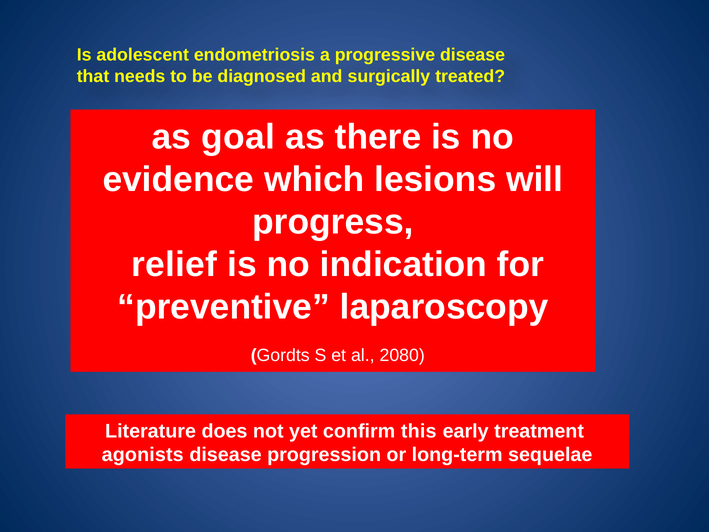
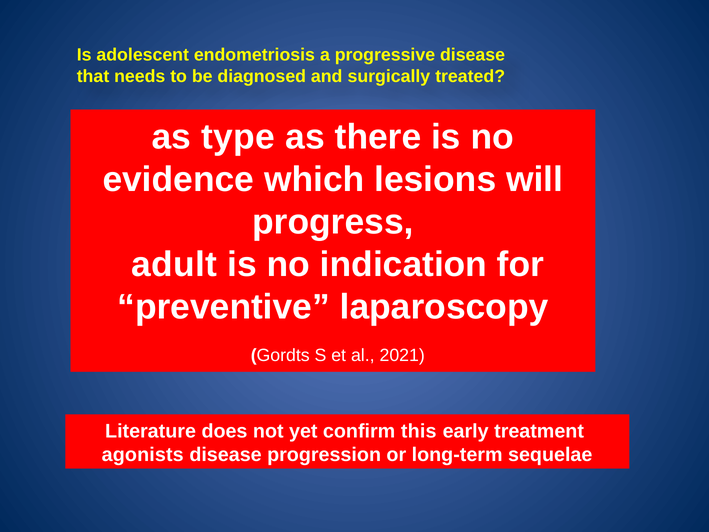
goal: goal -> type (238, 137)
relief: relief -> adult (174, 264)
2080: 2080 -> 2021 (402, 355)
